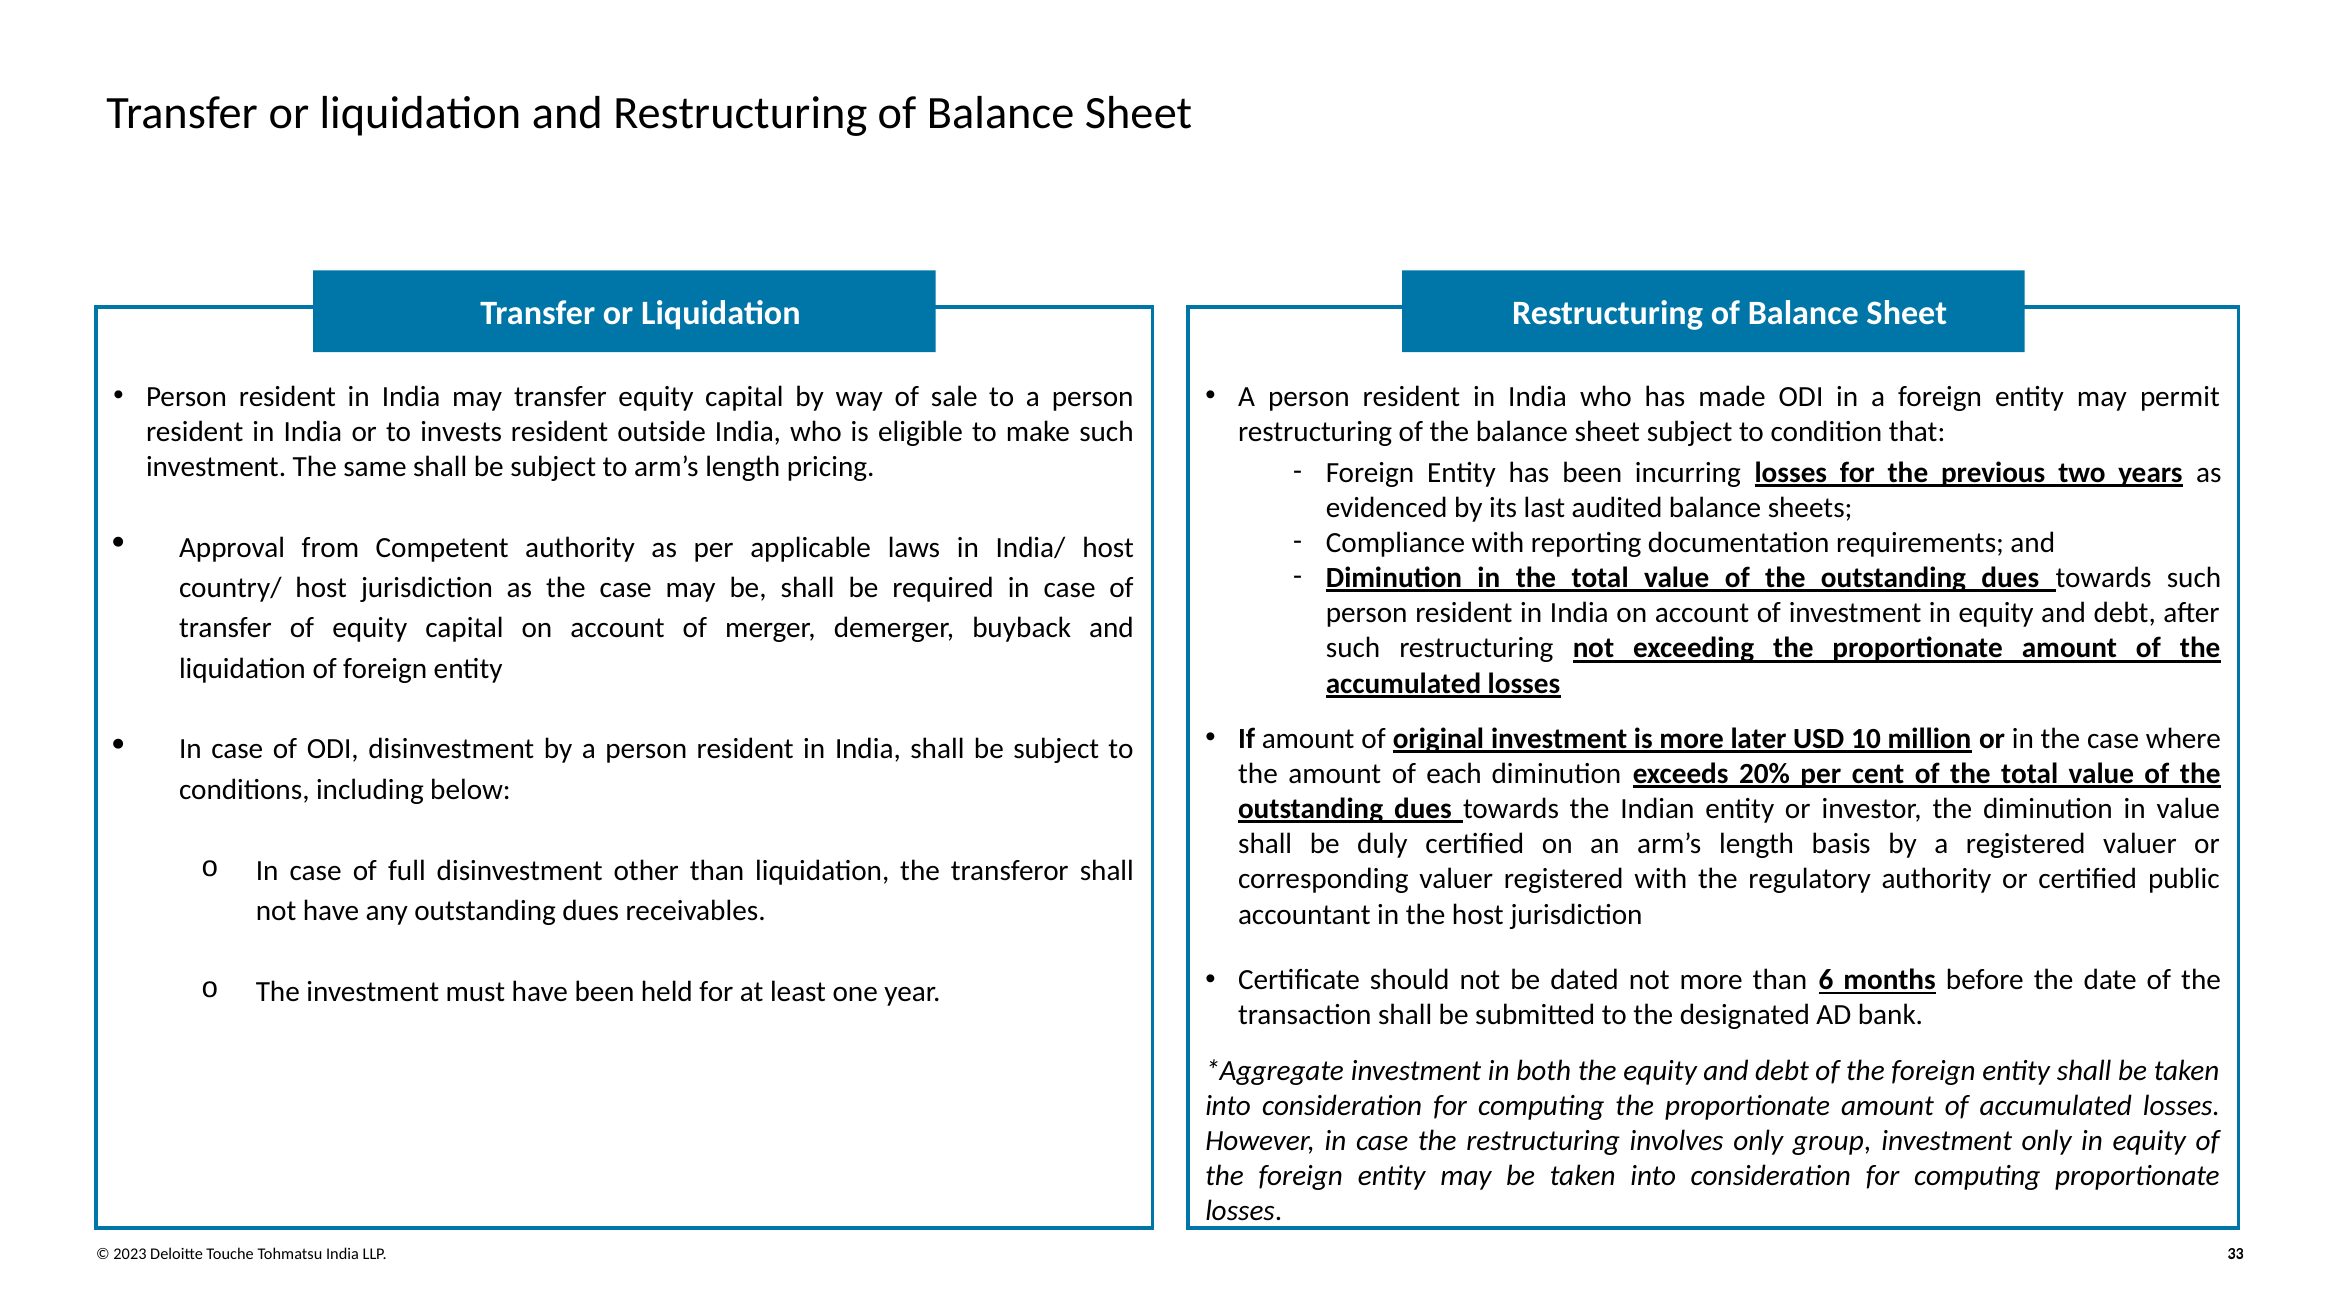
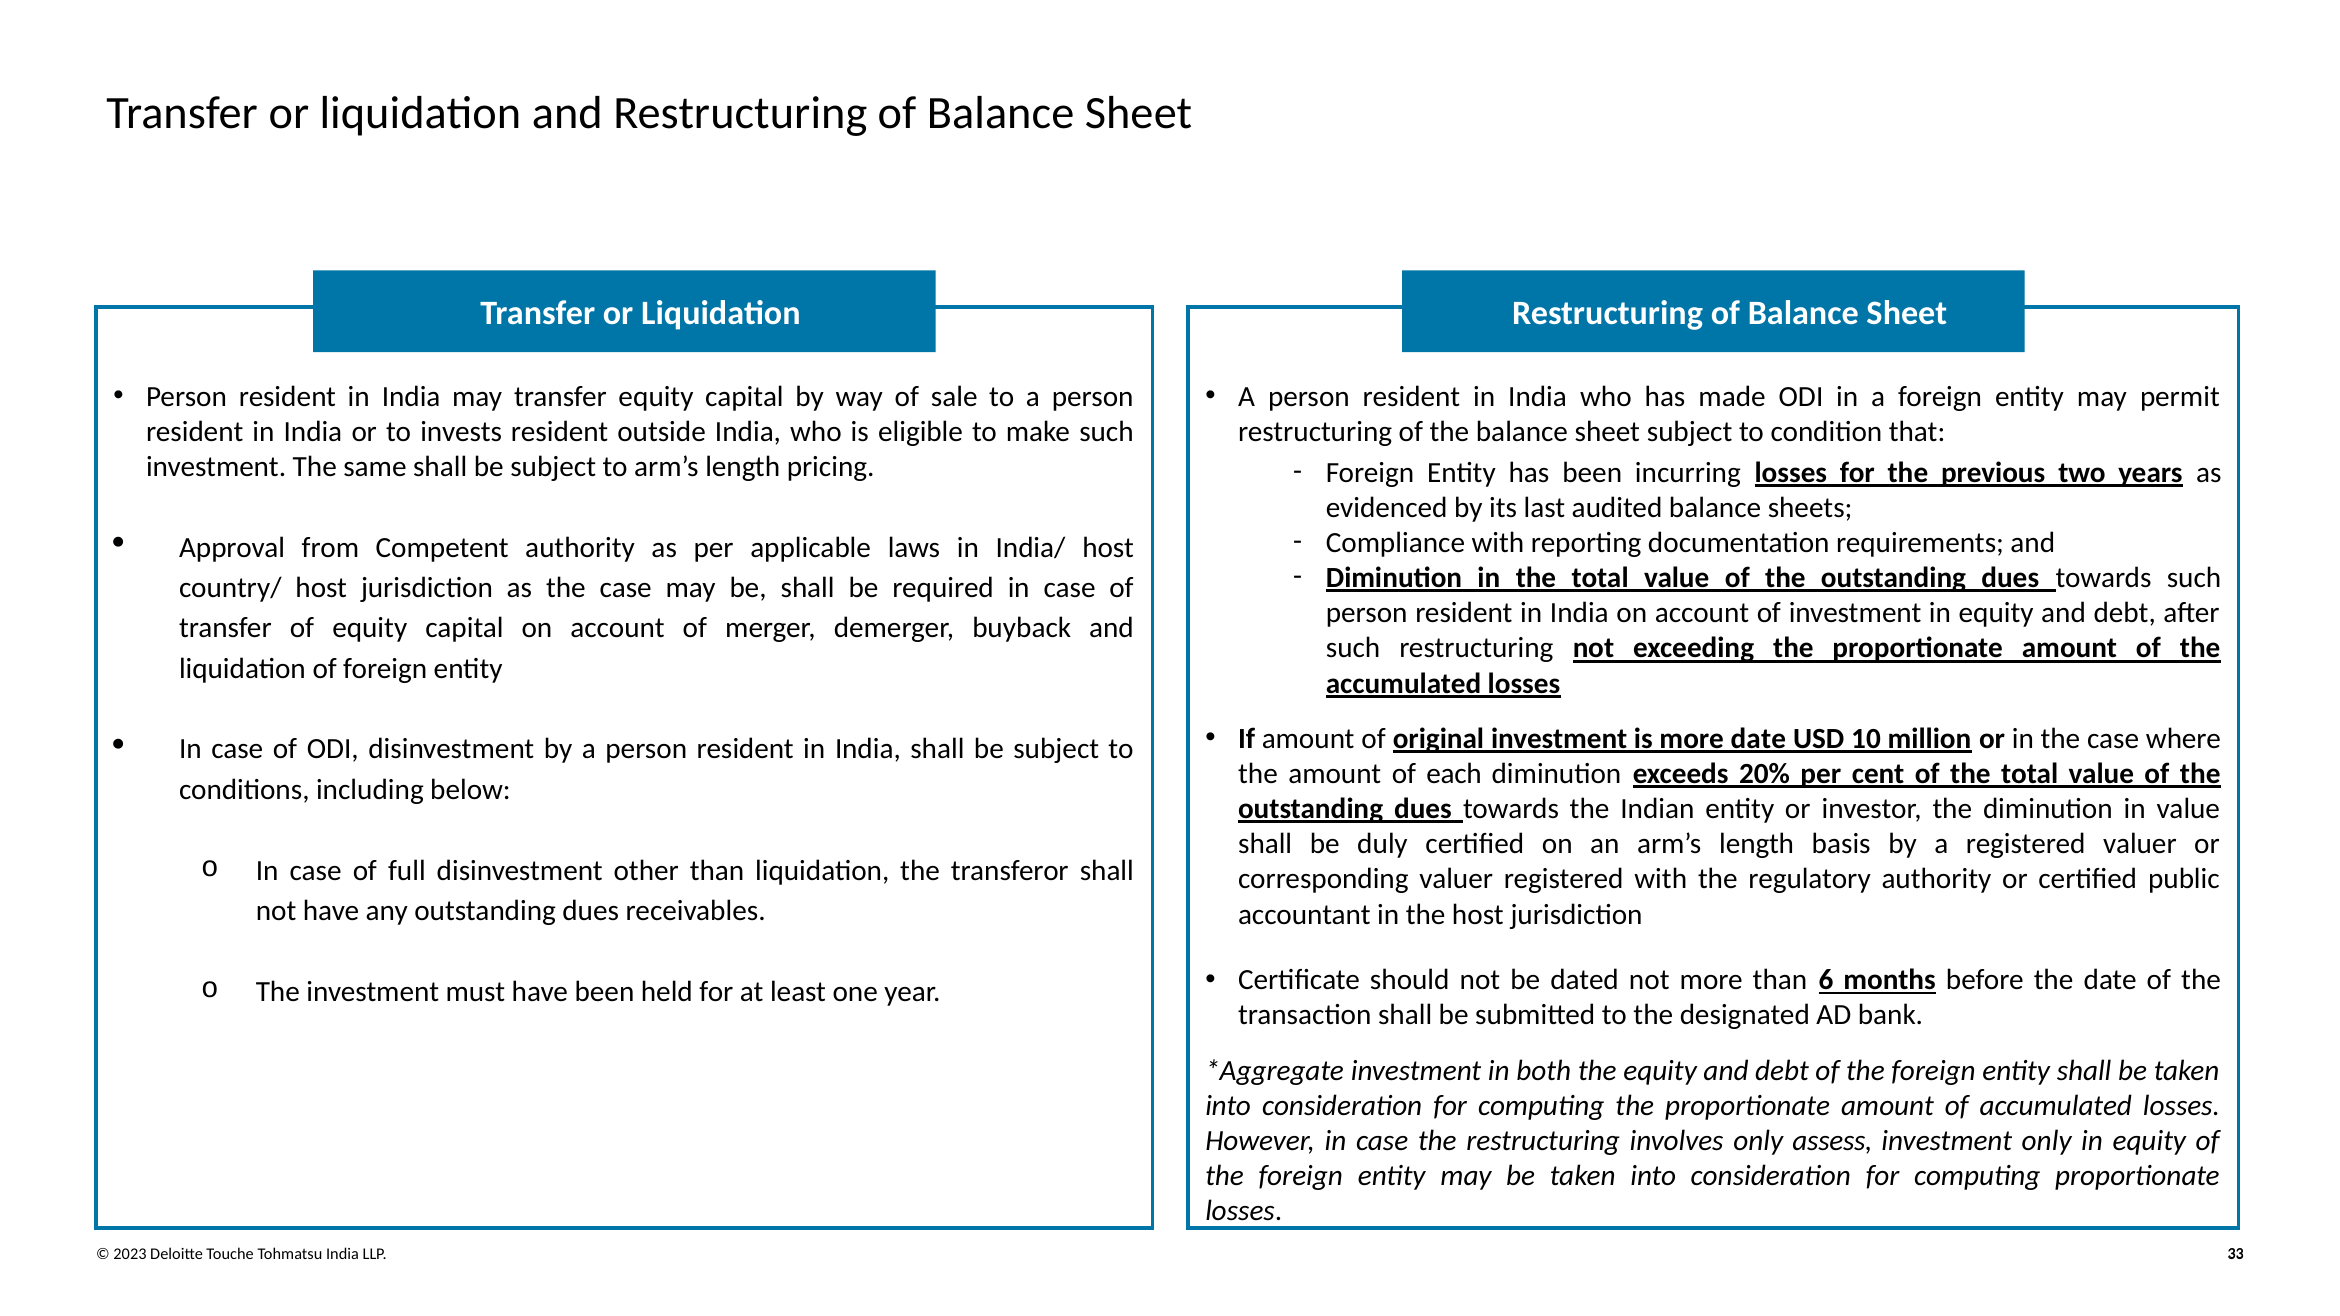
more later: later -> date (1758, 739)
group: group -> assess (1832, 1141)
